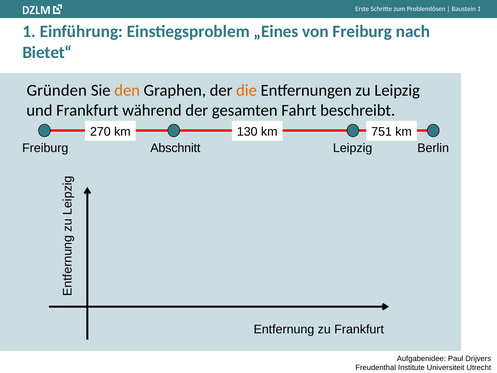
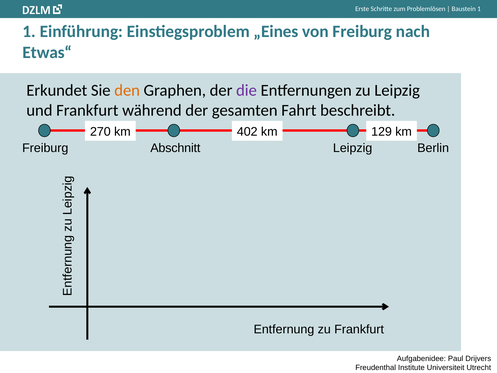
Bietet“: Bietet“ -> Etwas“ (47, 52)
Gründen: Gründen -> Erkundet (57, 90)
die colour: orange -> purple (246, 90)
130: 130 -> 402 (247, 132)
751: 751 -> 129 (382, 132)
